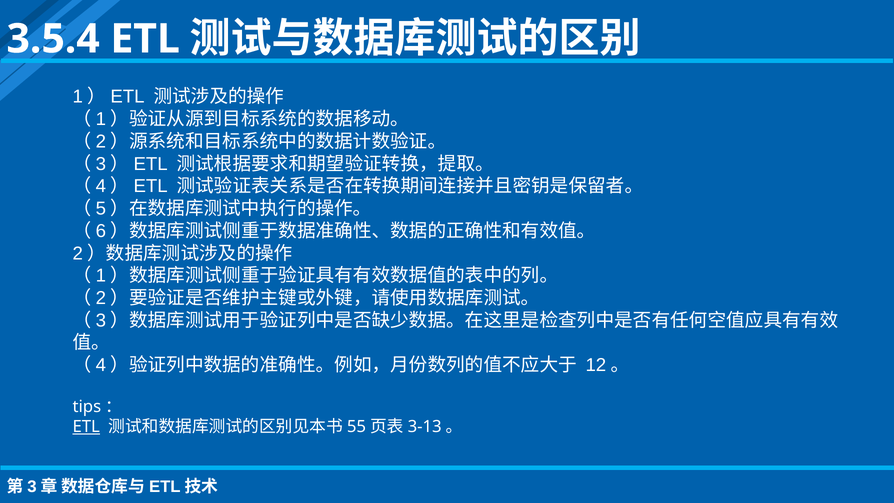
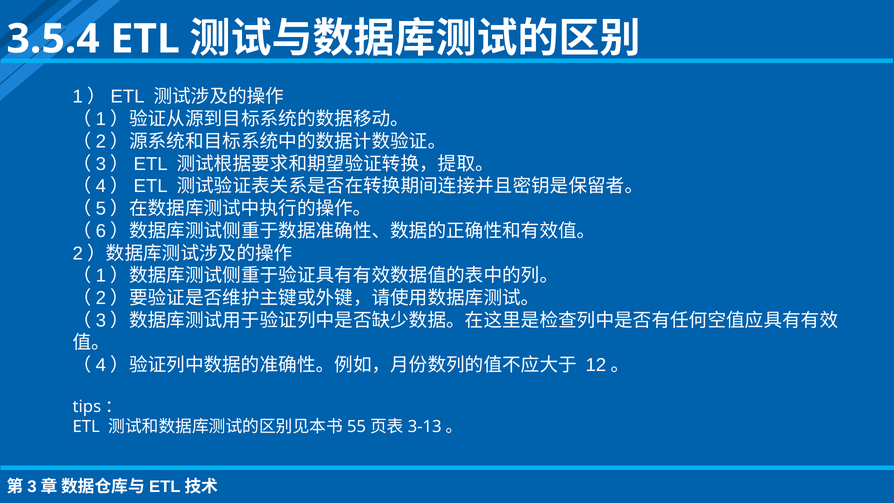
ETL underline: present -> none (86, 427)
